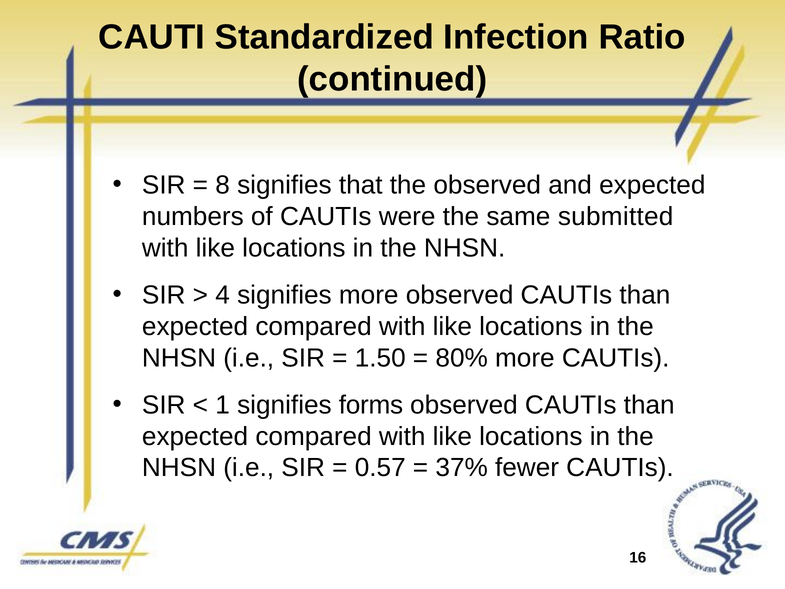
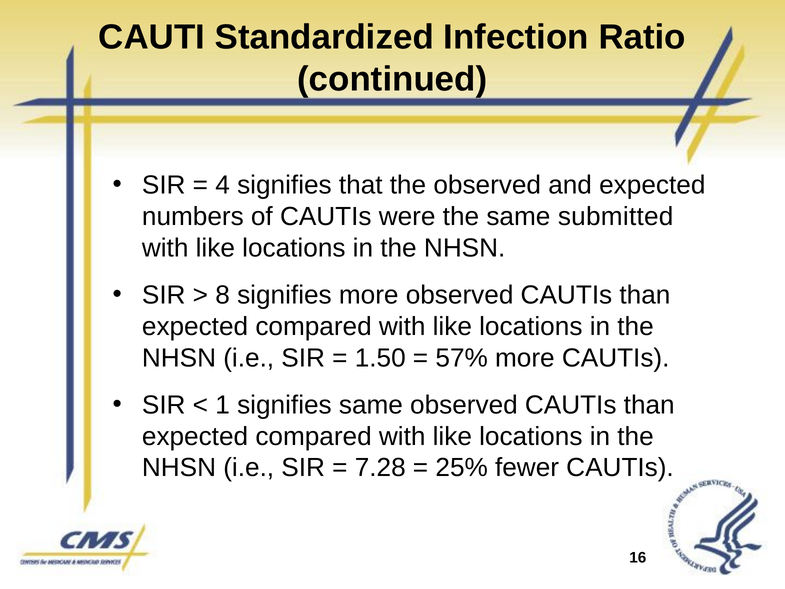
8: 8 -> 4 (223, 185)
4: 4 -> 8 (223, 295)
80%: 80% -> 57% (462, 358)
signifies forms: forms -> same (371, 405)
0.57: 0.57 -> 7.28 (380, 468)
37%: 37% -> 25% (462, 468)
